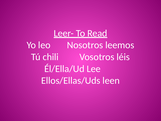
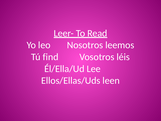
chili: chili -> find (51, 57)
